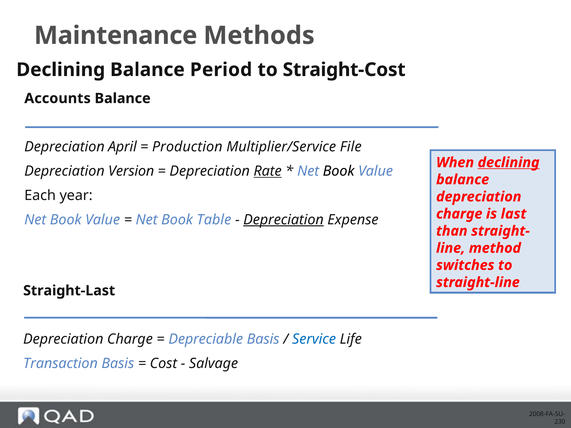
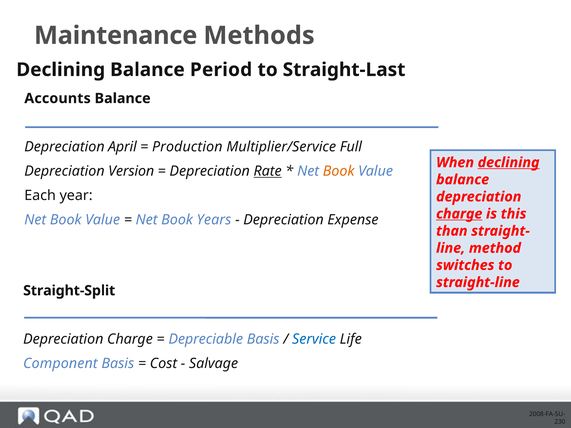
Straight-Cost: Straight-Cost -> Straight-Last (344, 70)
File: File -> Full (351, 147)
Book colour: black -> orange (339, 171)
charge underline: none -> present (459, 214)
last: last -> this (514, 214)
Table: Table -> Years (214, 220)
Depreciation underline: present -> none (284, 220)
Straight-Last: Straight-Last -> Straight-Split (69, 291)
Transaction: Transaction -> Component (60, 364)
